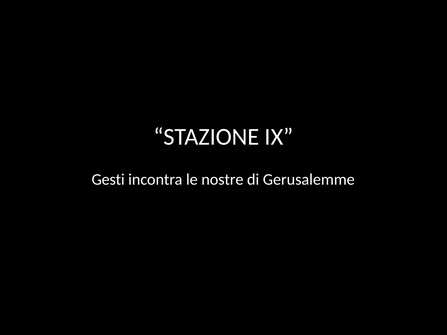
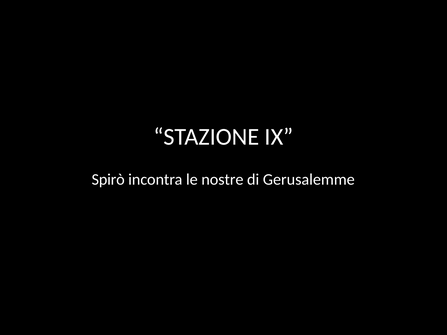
Gesti: Gesti -> Spirò (108, 180)
